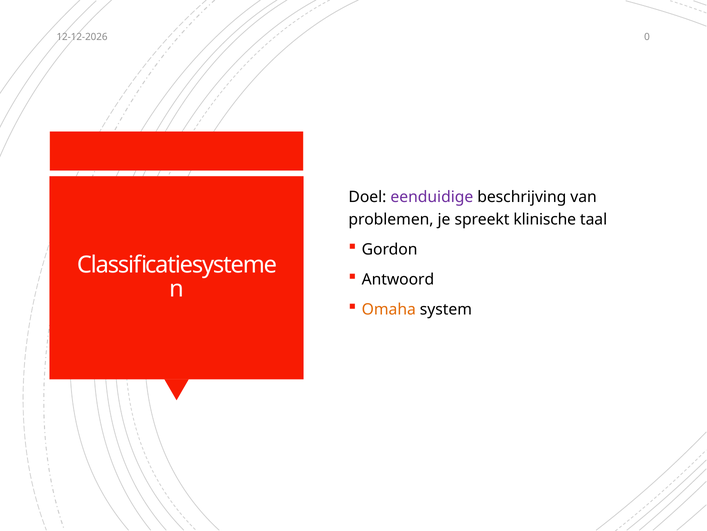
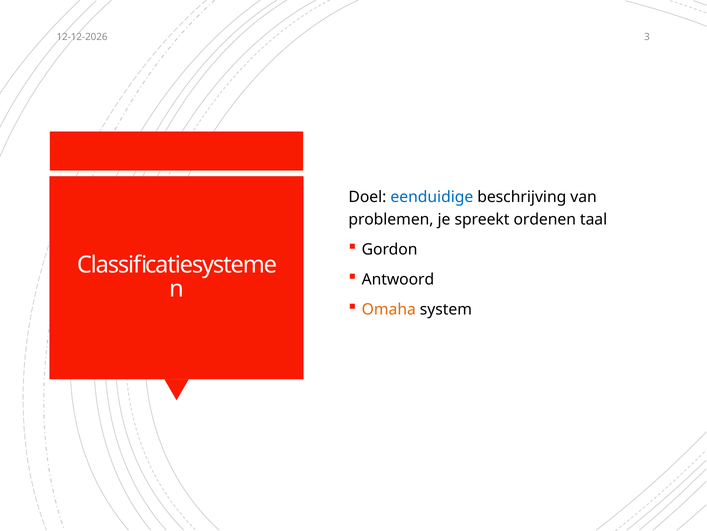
0: 0 -> 3 (647, 37)
eenduidige colour: purple -> blue (432, 197)
klinische: klinische -> ordenen (545, 219)
